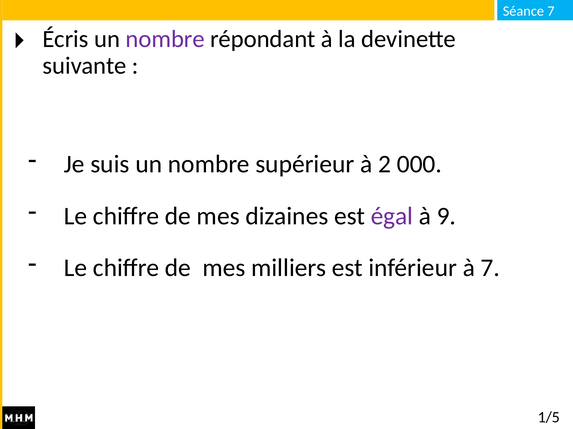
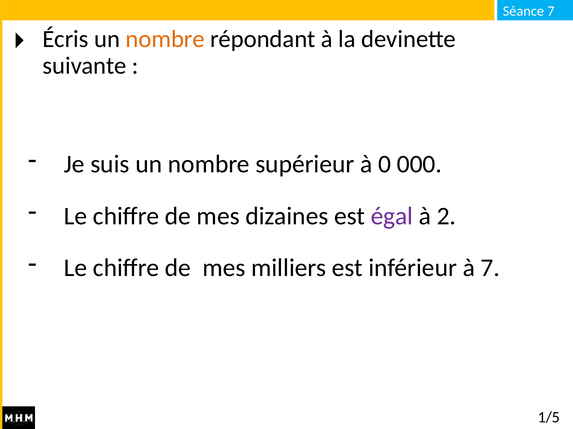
nombre colour: purple -> orange (165, 39)
2: 2 -> 0 (385, 164)
9: 9 -> 2 (446, 216)
